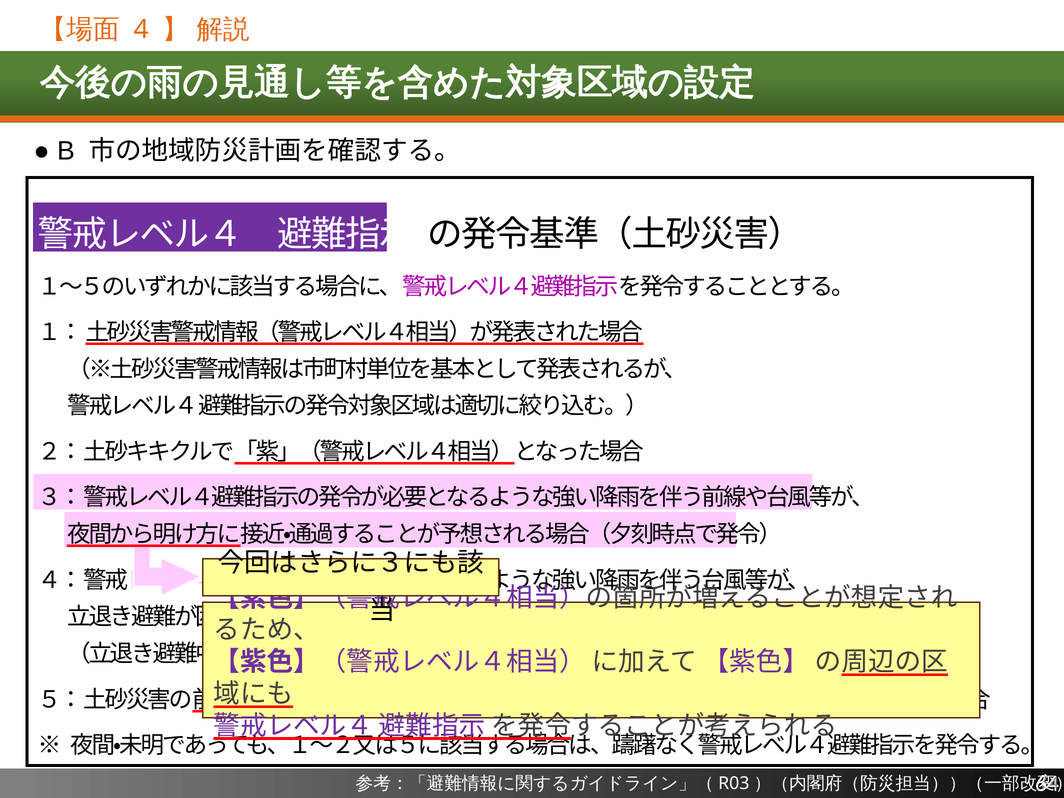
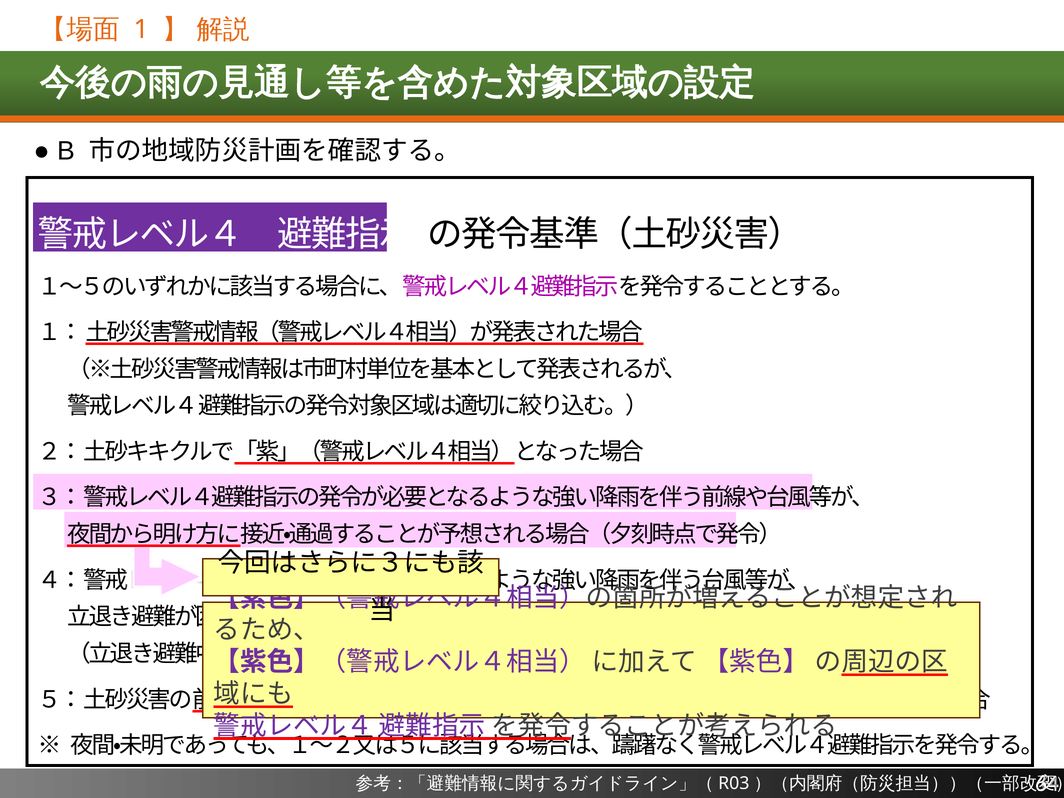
4: 4 -> 1 (142, 30)
